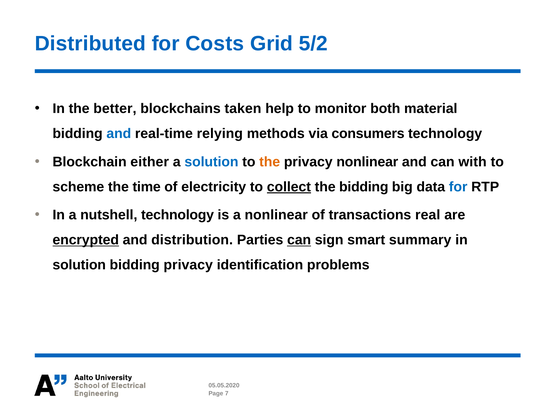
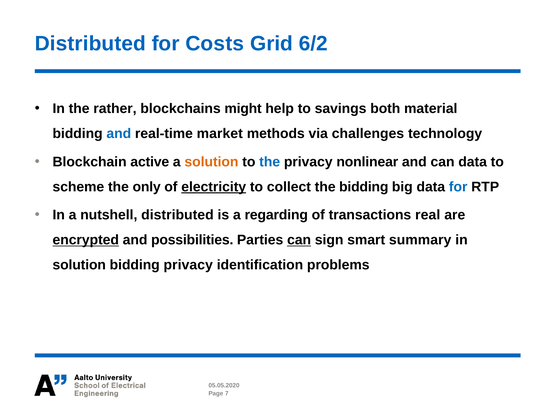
5/2: 5/2 -> 6/2 (313, 44)
better: better -> rather (115, 109)
taken: taken -> might (243, 109)
monitor: monitor -> savings (341, 109)
relying: relying -> market (220, 134)
consumers: consumers -> challenges (368, 134)
either: either -> active (150, 162)
solution colour: blue -> orange (211, 162)
the colour: orange -> blue (270, 162)
can with: with -> data (473, 162)
time: time -> only (147, 187)
electricity underline: none -> present (214, 187)
collect underline: present -> none (289, 187)
nutshell technology: technology -> distributed (177, 215)
a nonlinear: nonlinear -> regarding (276, 215)
distribution: distribution -> possibilities (192, 240)
